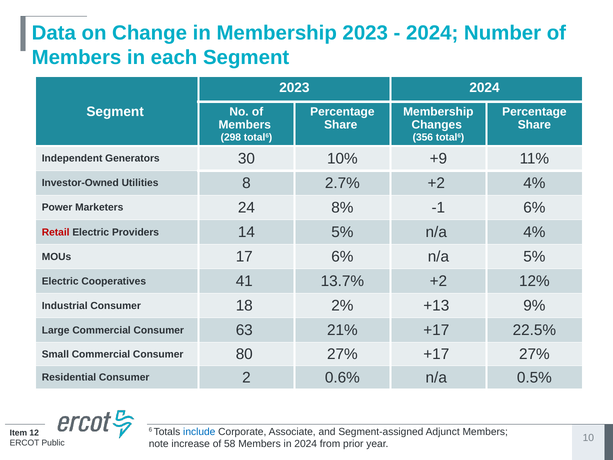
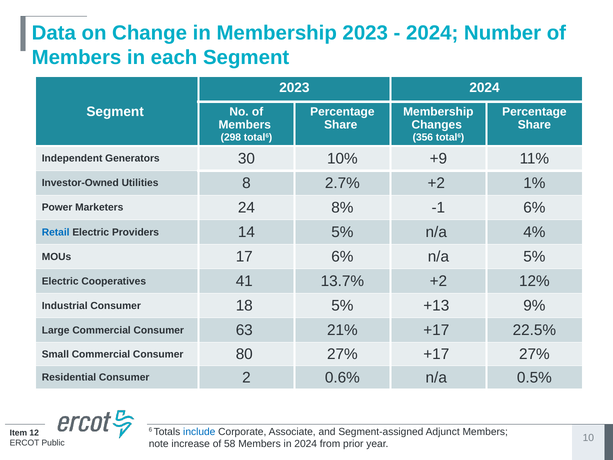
+2 4%: 4% -> 1% (534, 183)
Retail colour: red -> blue (56, 232)
18 2%: 2% -> 5% (342, 306)
